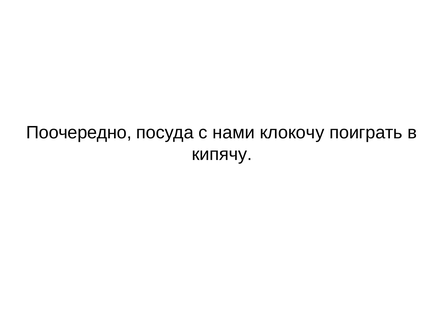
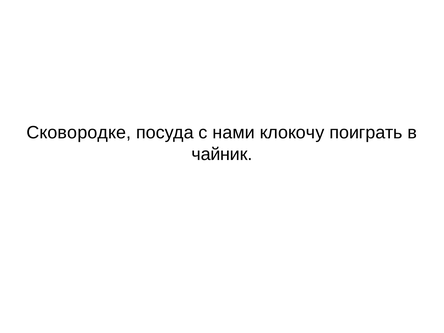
Поочередно: Поочередно -> Сковородке (79, 133)
кипячу: кипячу -> чайник (222, 154)
